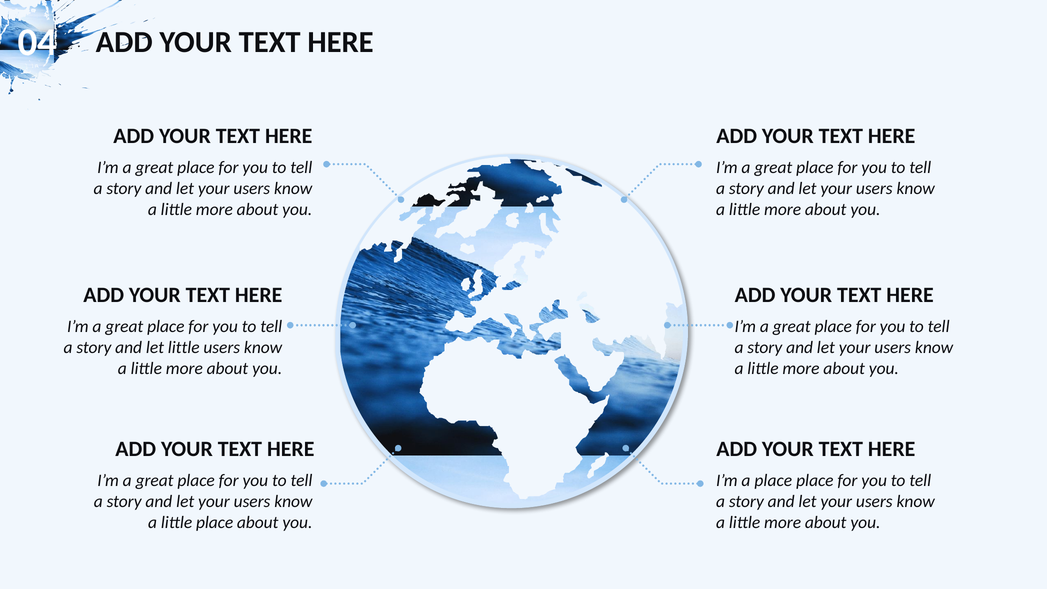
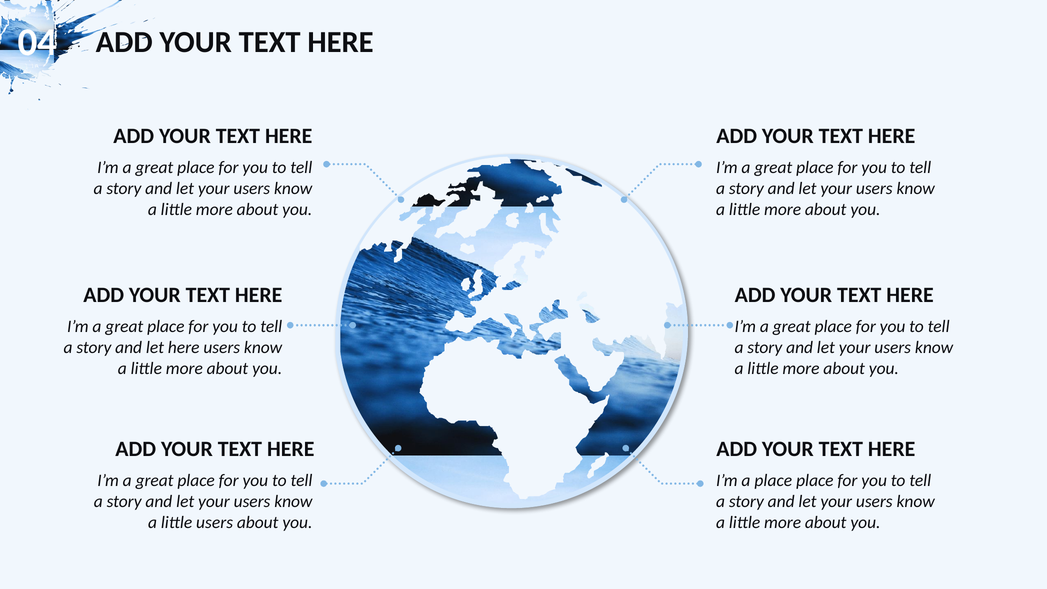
let little: little -> here (184, 347)
little place: place -> users (215, 523)
